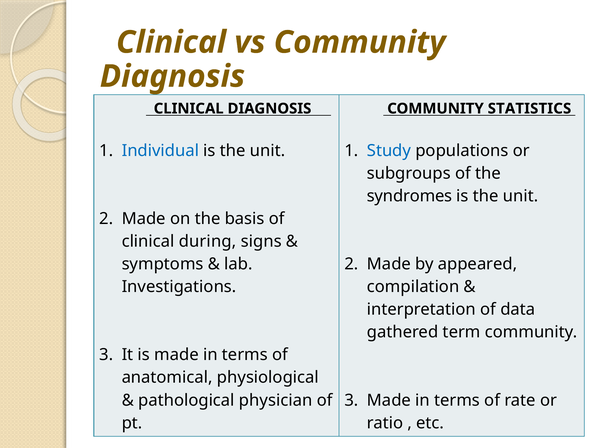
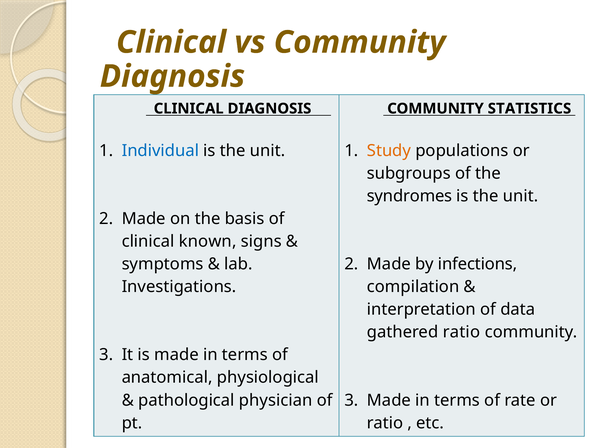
Study colour: blue -> orange (389, 151)
during: during -> known (208, 242)
appeared: appeared -> infections (478, 264)
gathered term: term -> ratio (462, 332)
